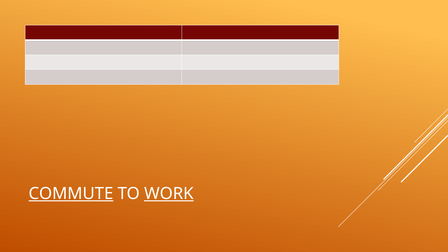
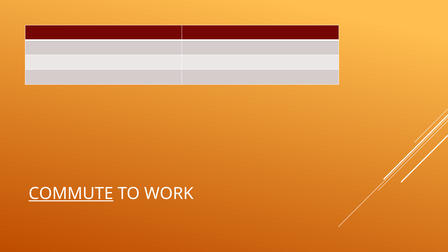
WORK underline: present -> none (169, 194)
